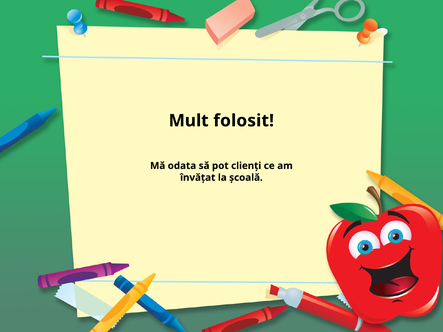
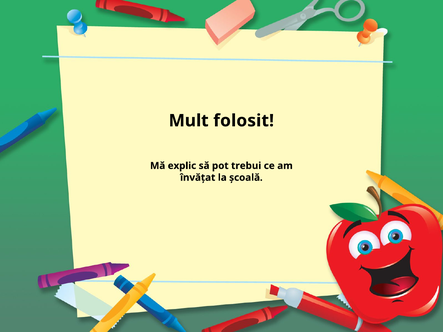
odata: odata -> explic (182, 166)
clienţi: clienţi -> trebui (246, 166)
